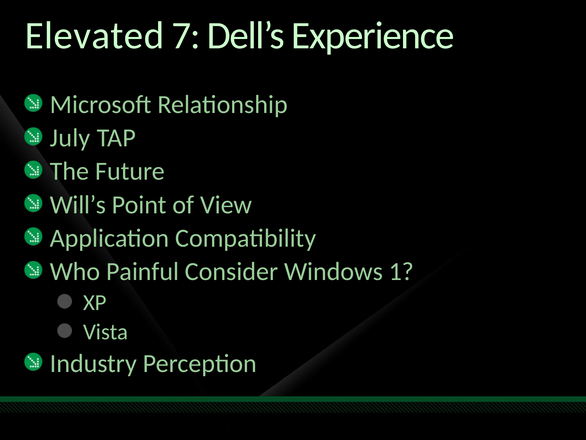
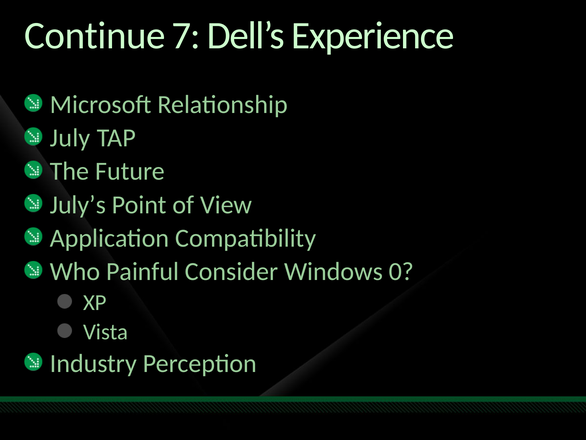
Elevated: Elevated -> Continue (95, 36)
Will’s: Will’s -> July’s (78, 205)
1: 1 -> 0 (401, 271)
